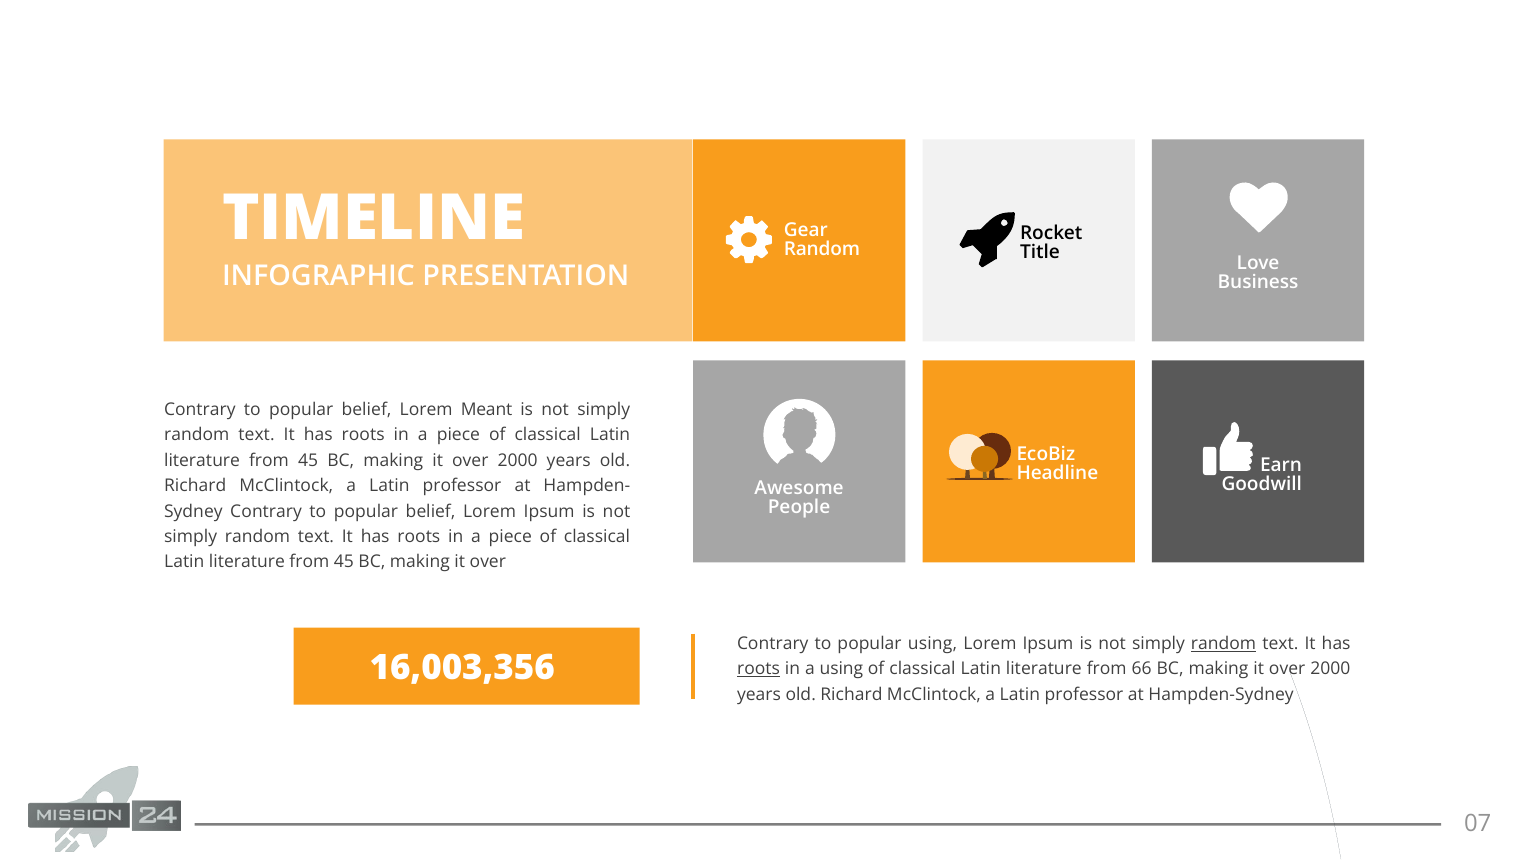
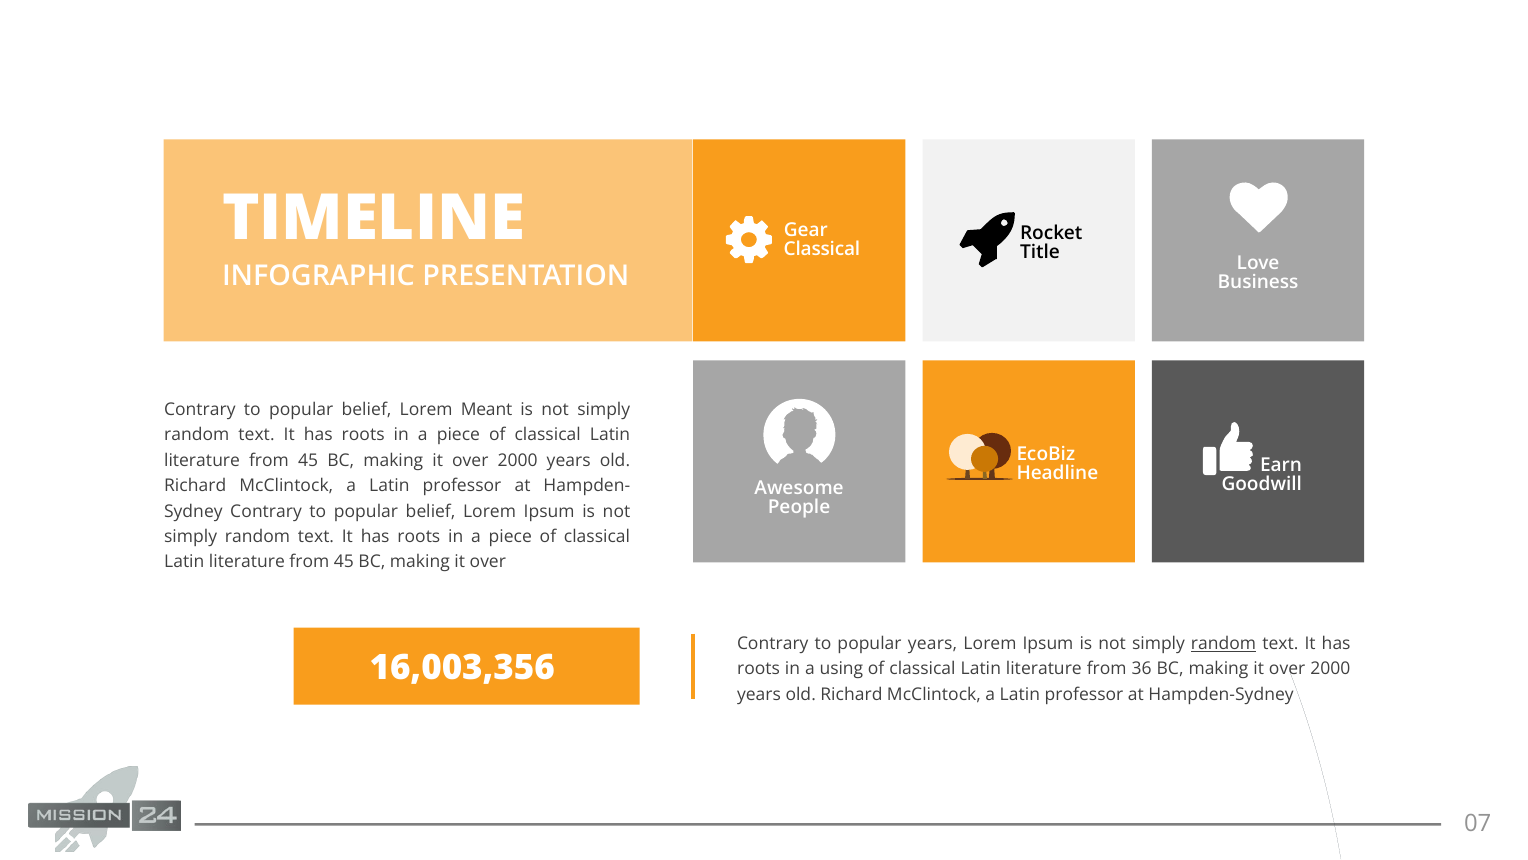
Random: Random -> Classical (822, 249)
popular using: using -> years (933, 643)
roots underline: present -> none (759, 669)
66: 66 -> 36 (1142, 669)
